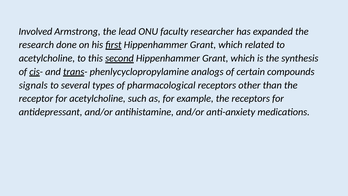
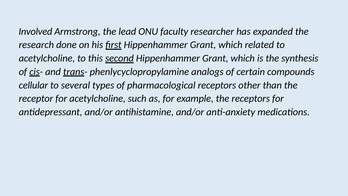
signals: signals -> cellular (33, 85)
